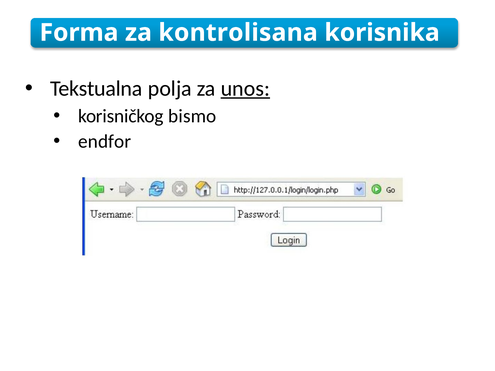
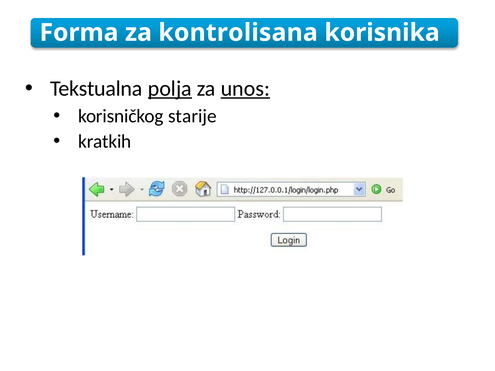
polja underline: none -> present (170, 89)
bismo: bismo -> starije (192, 116)
endfor: endfor -> kratkih (105, 142)
